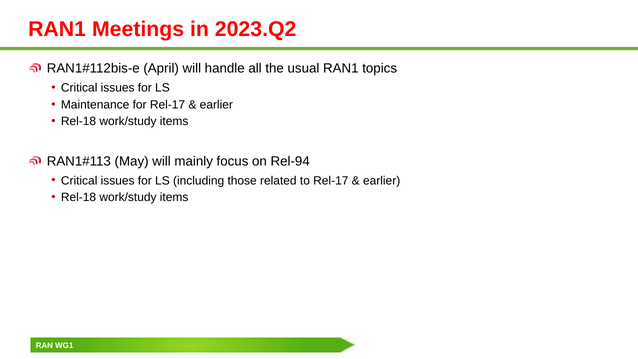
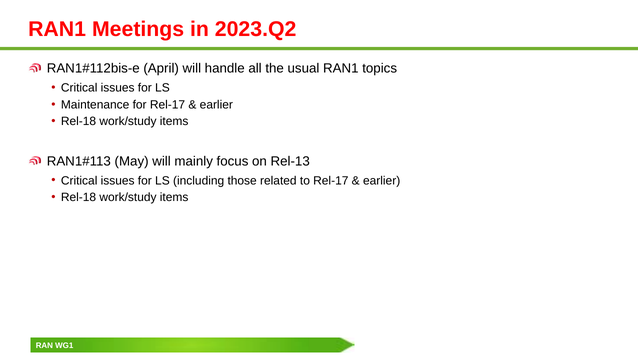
Rel-94: Rel-94 -> Rel-13 (290, 161)
